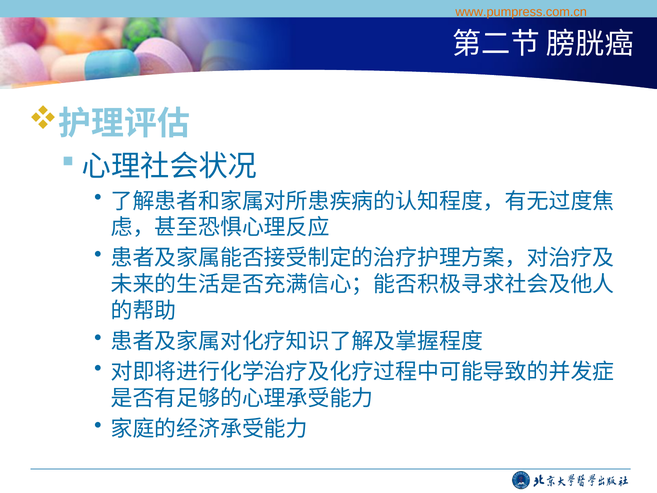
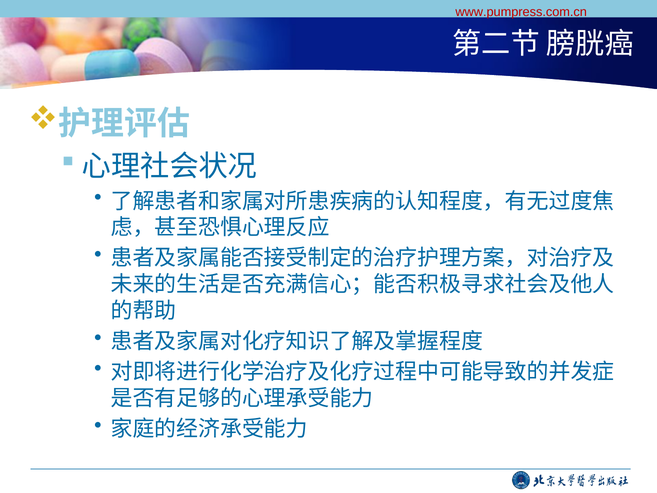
www.pumpress.com.cn colour: orange -> red (521, 12)
